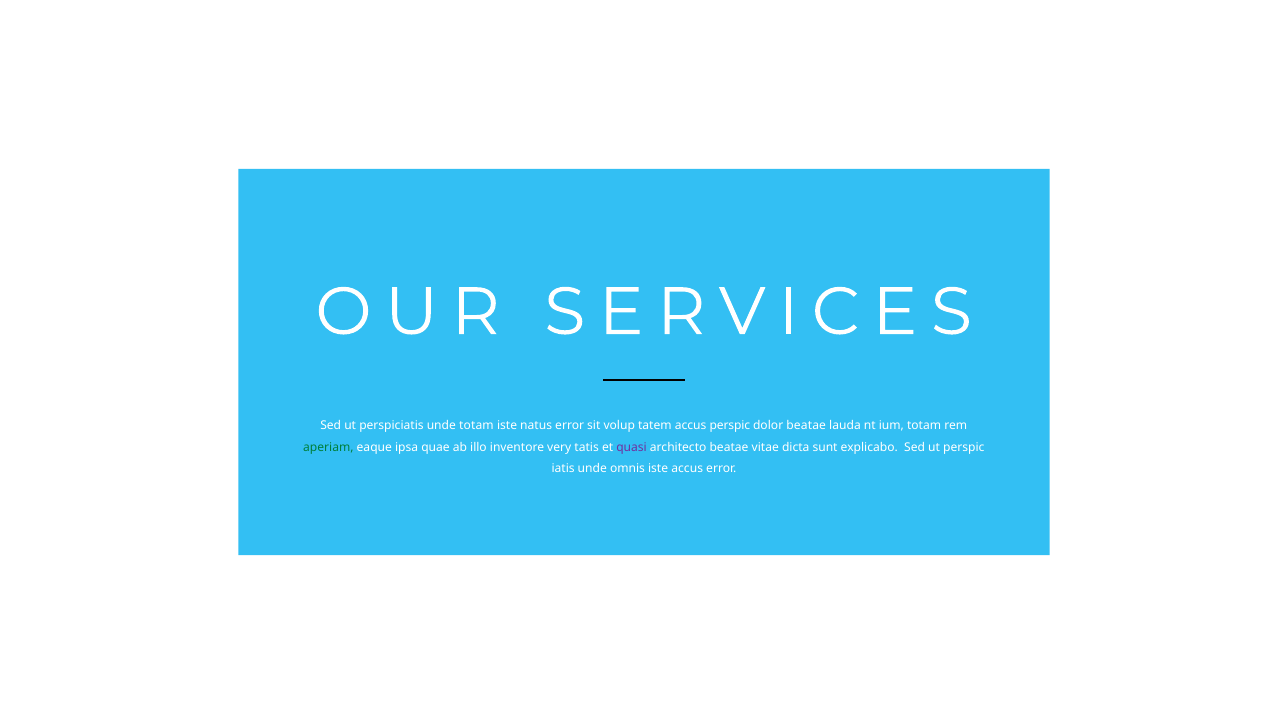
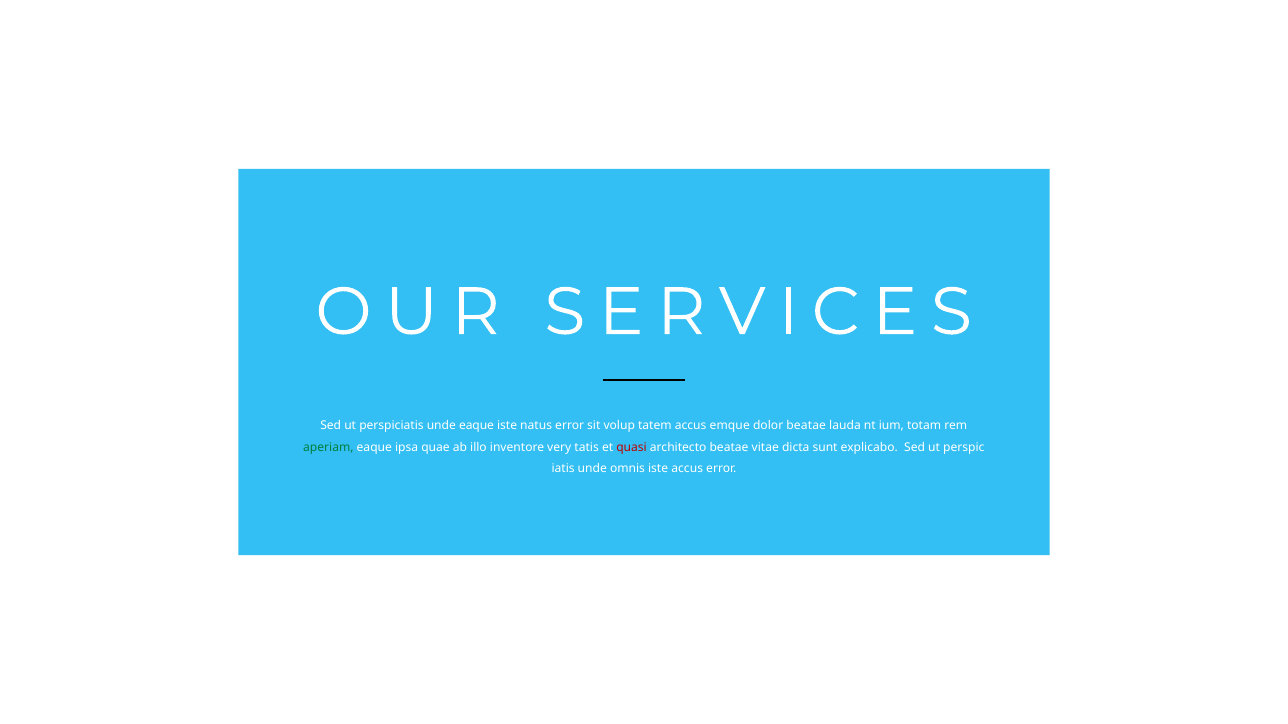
unde totam: totam -> eaque (477, 426)
accus perspic: perspic -> emque (730, 426)
quasi colour: purple -> red (632, 448)
